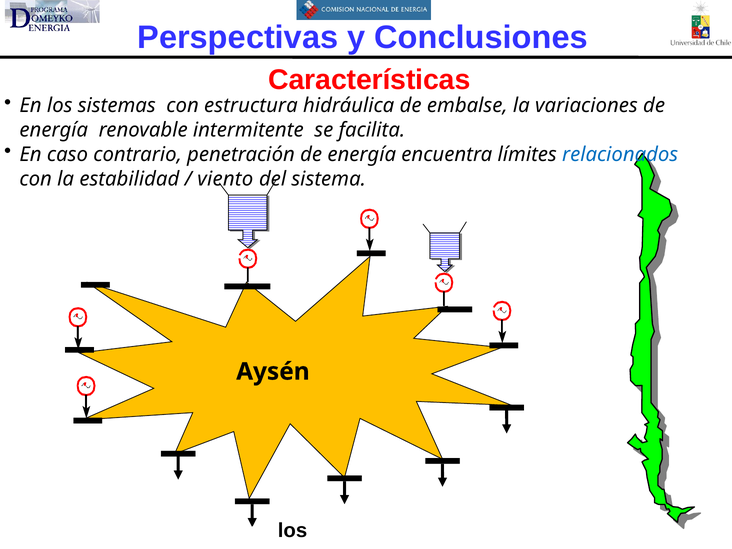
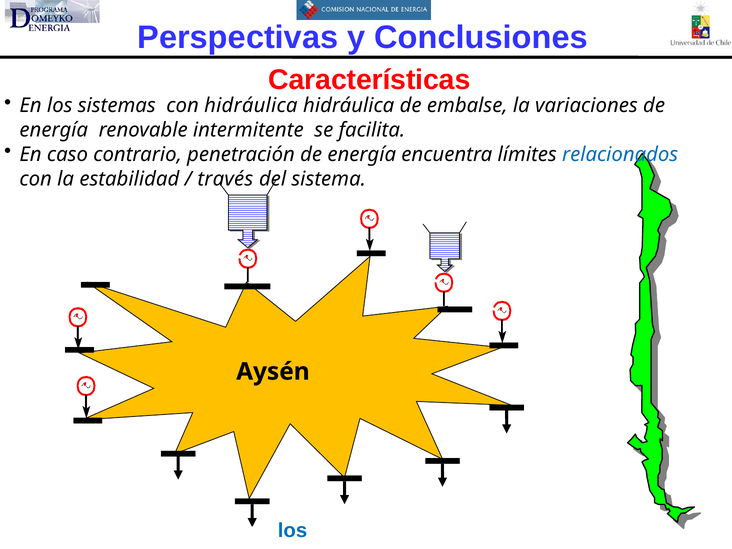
con estructura: estructura -> hidráulica (251, 106)
viento: viento -> través (225, 179)
los colour: black -> blue (293, 531)
